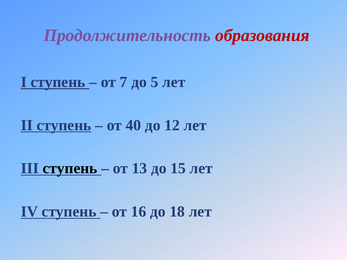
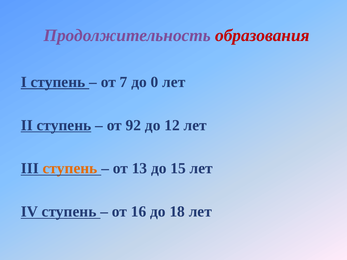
5: 5 -> 0 (155, 82)
40: 40 -> 92 (133, 125)
ступень colour: black -> orange (70, 169)
